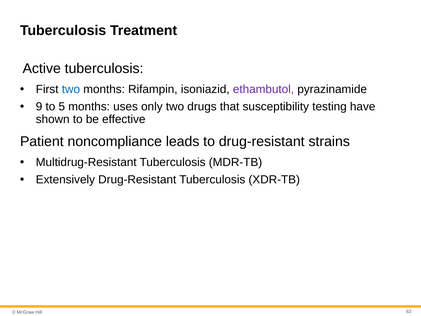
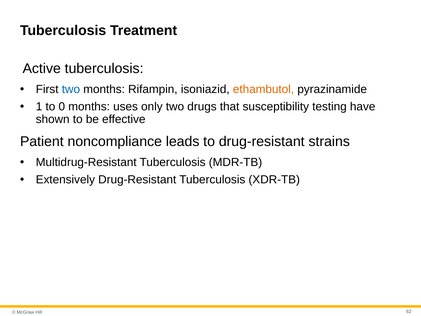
ethambutol colour: purple -> orange (263, 89)
9: 9 -> 1 (39, 107)
5: 5 -> 0 (62, 107)
